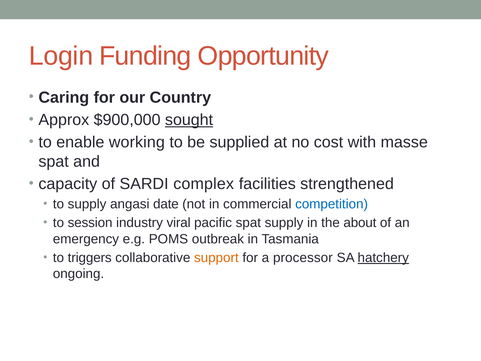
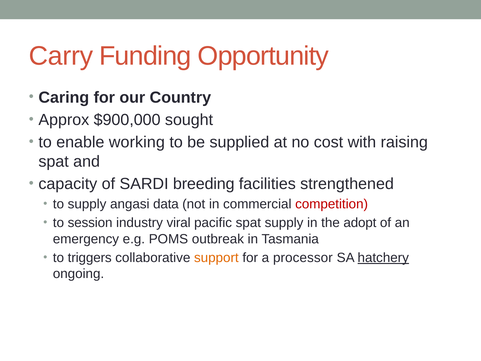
Login: Login -> Carry (61, 56)
sought underline: present -> none (189, 120)
masse: masse -> raising (404, 142)
complex: complex -> breeding (204, 184)
date: date -> data (166, 204)
competition colour: blue -> red (332, 204)
about: about -> adopt (360, 223)
